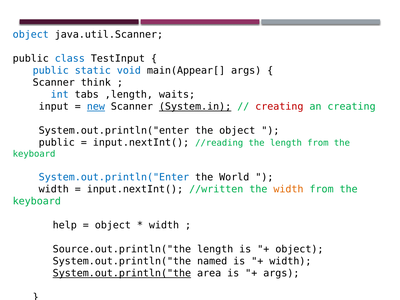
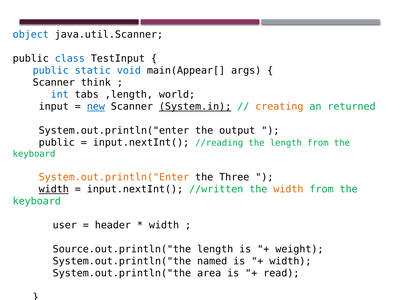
waits: waits -> world (177, 95)
creating colour: red -> orange (279, 107)
an creating: creating -> returned (352, 107)
the object: object -> output (237, 131)
System.out.println("Enter colour: blue -> orange (114, 177)
World: World -> Three (234, 177)
width underline: none -> present (54, 189)
help: help -> user (65, 225)
object: object -> header (113, 225)
object: object -> weight (299, 249)
System.out.println("the underline: present -> none (122, 273)
args: args -> read (281, 273)
